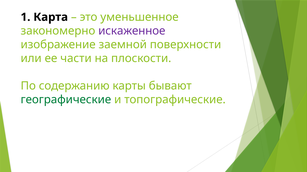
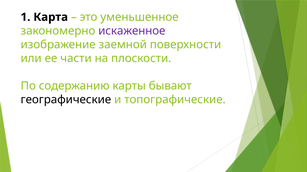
географические colour: green -> black (66, 100)
